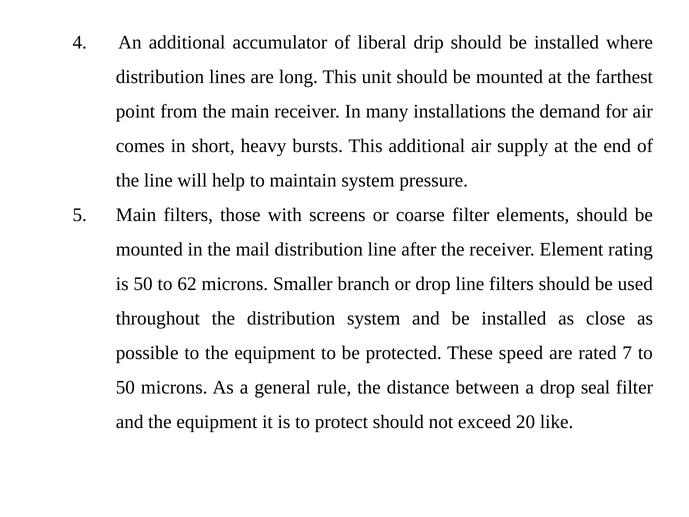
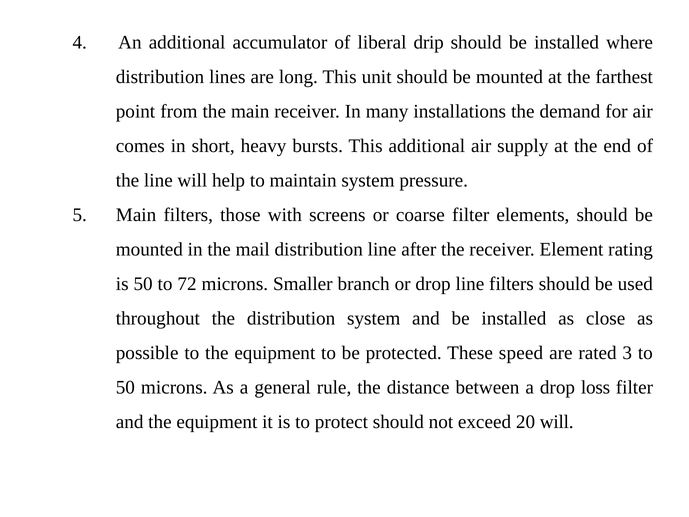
62: 62 -> 72 (187, 284)
7: 7 -> 3 (627, 353)
seal: seal -> loss (596, 387)
20 like: like -> will (557, 421)
